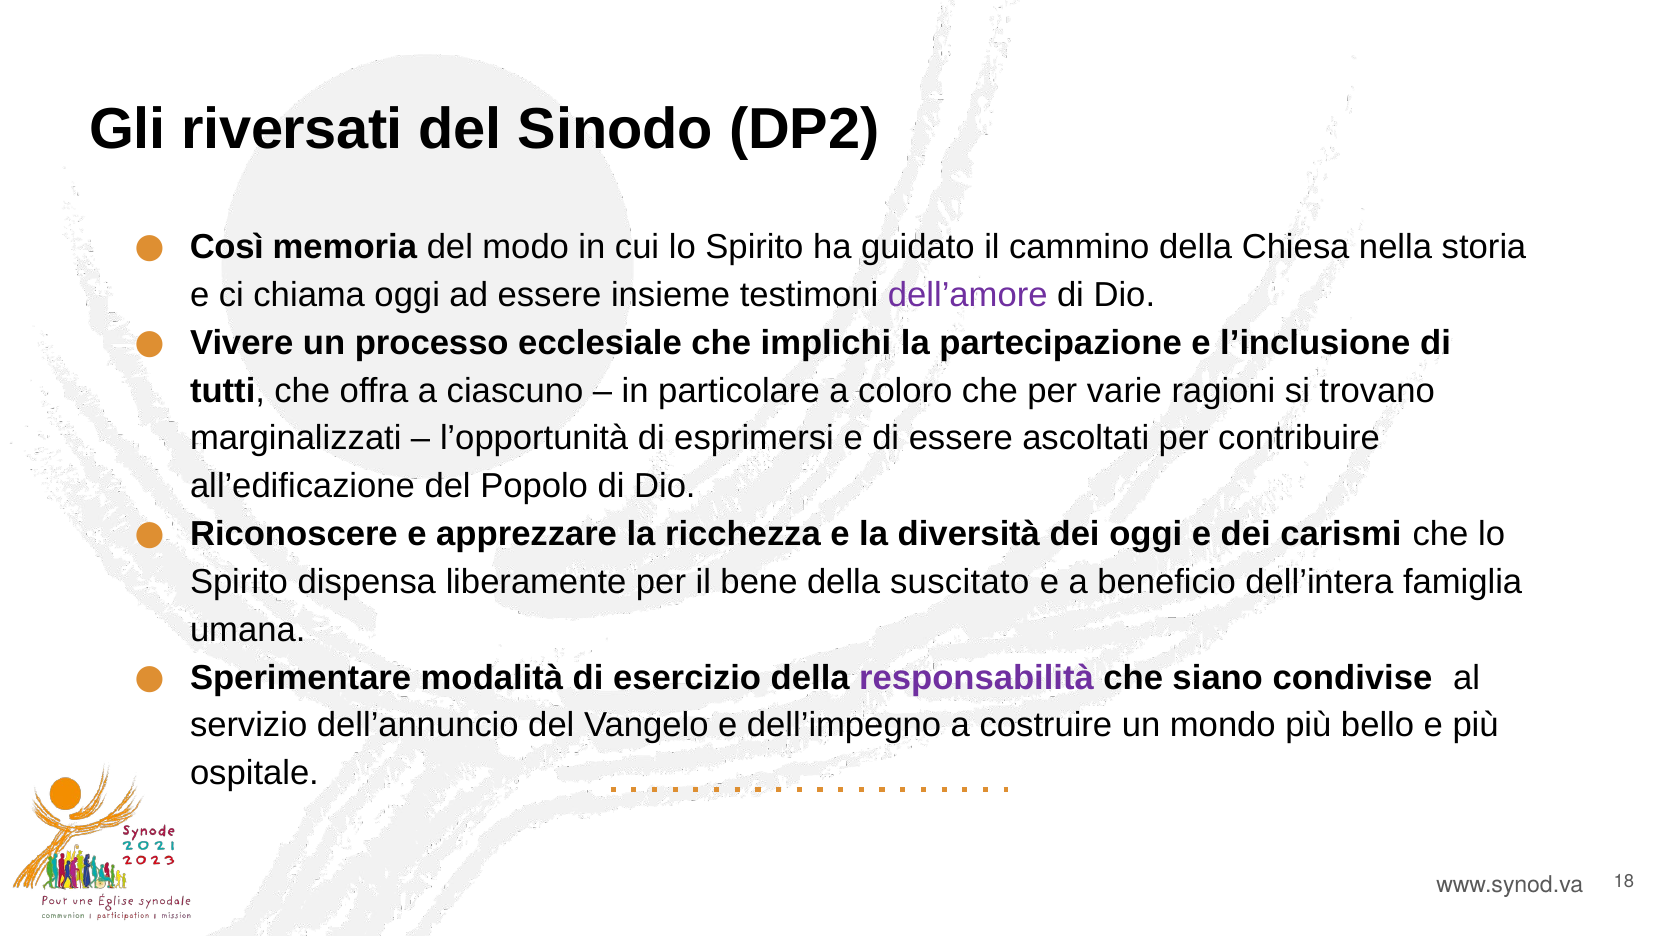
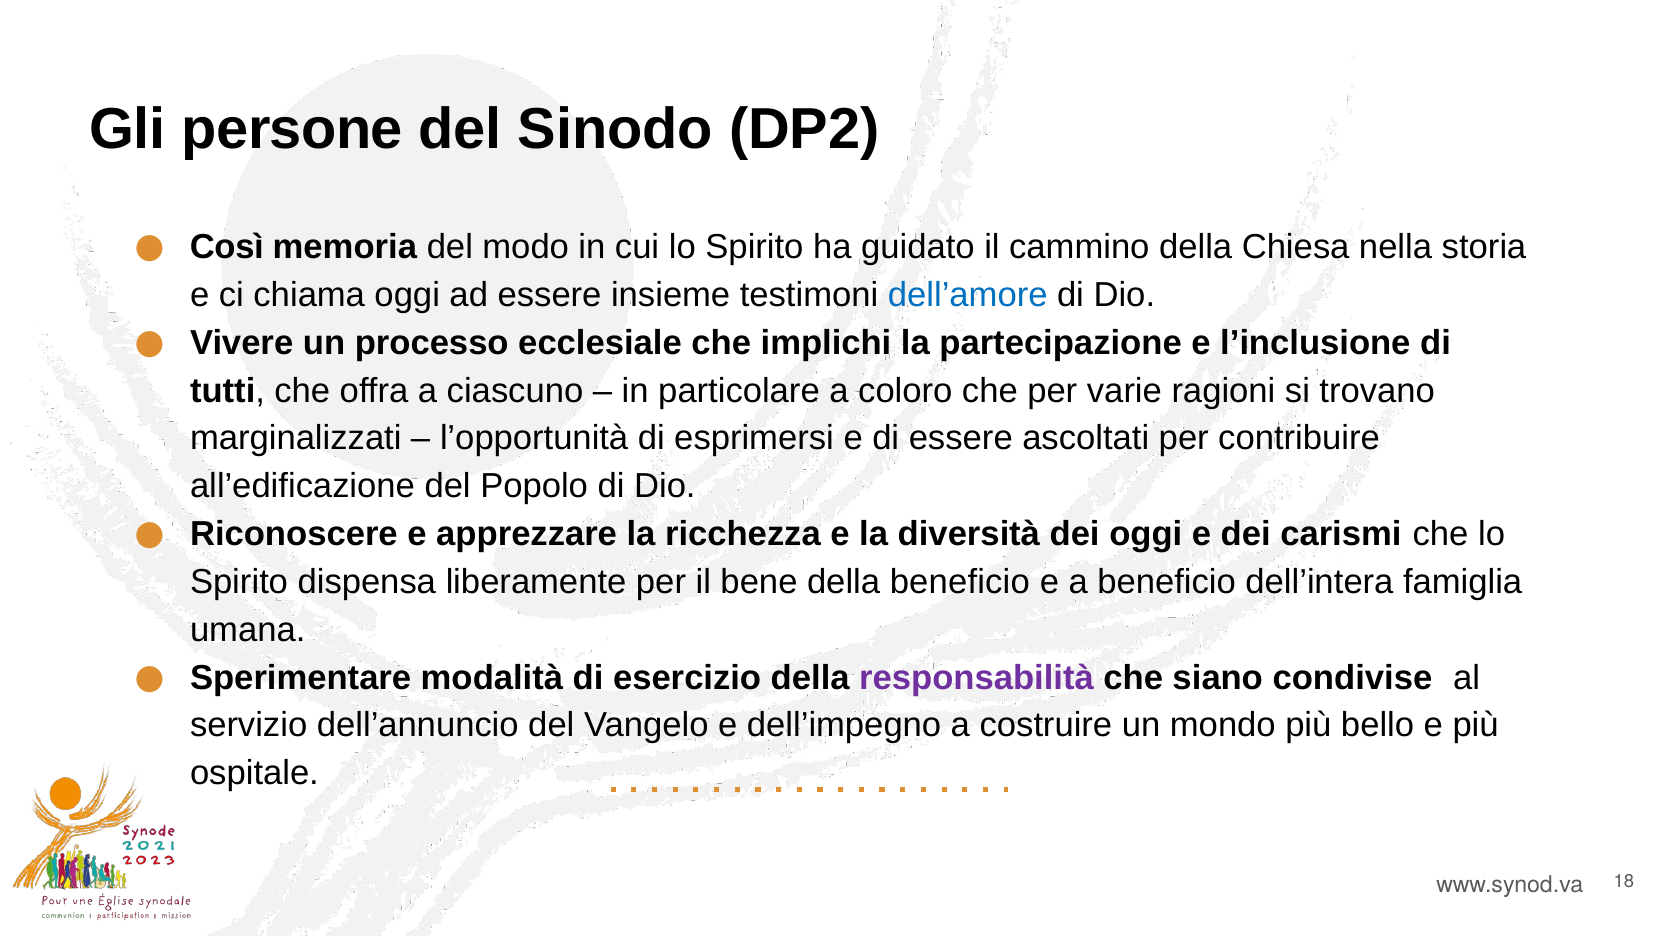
riversati: riversati -> persone (292, 129)
dell’amore colour: purple -> blue (968, 295)
della suscitato: suscitato -> beneficio (960, 582)
